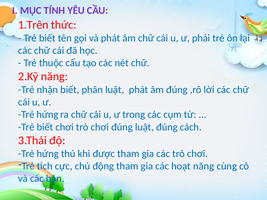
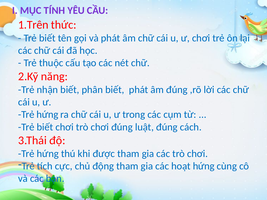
ư phải: phải -> chơi (201, 38)
phân luật: luật -> biết (115, 90)
hoạt năng: năng -> hứng (204, 166)
